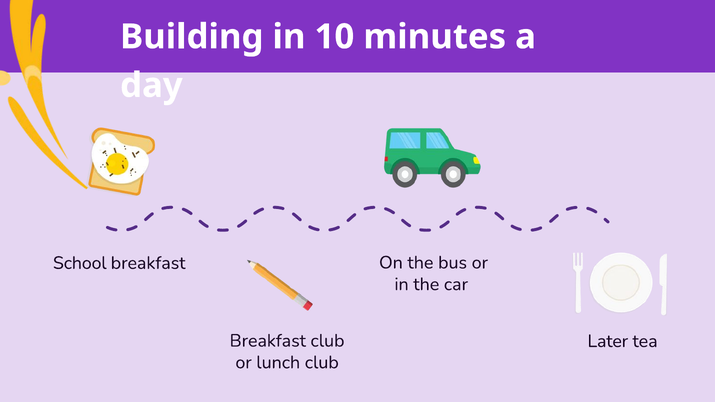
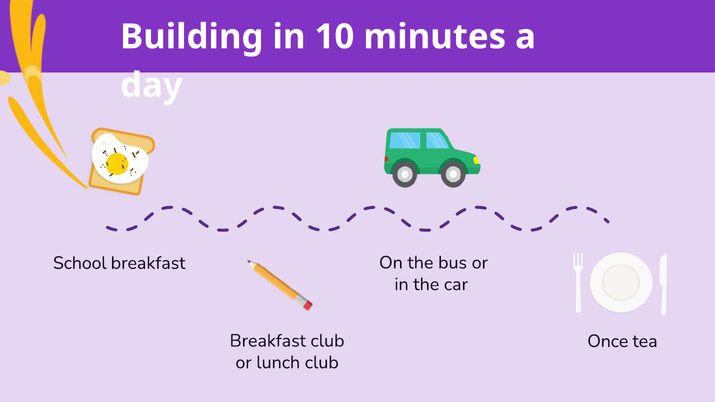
Later: Later -> Once (608, 341)
